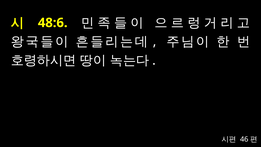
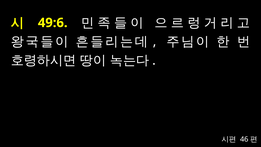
48:6: 48:6 -> 49:6 (53, 23)
